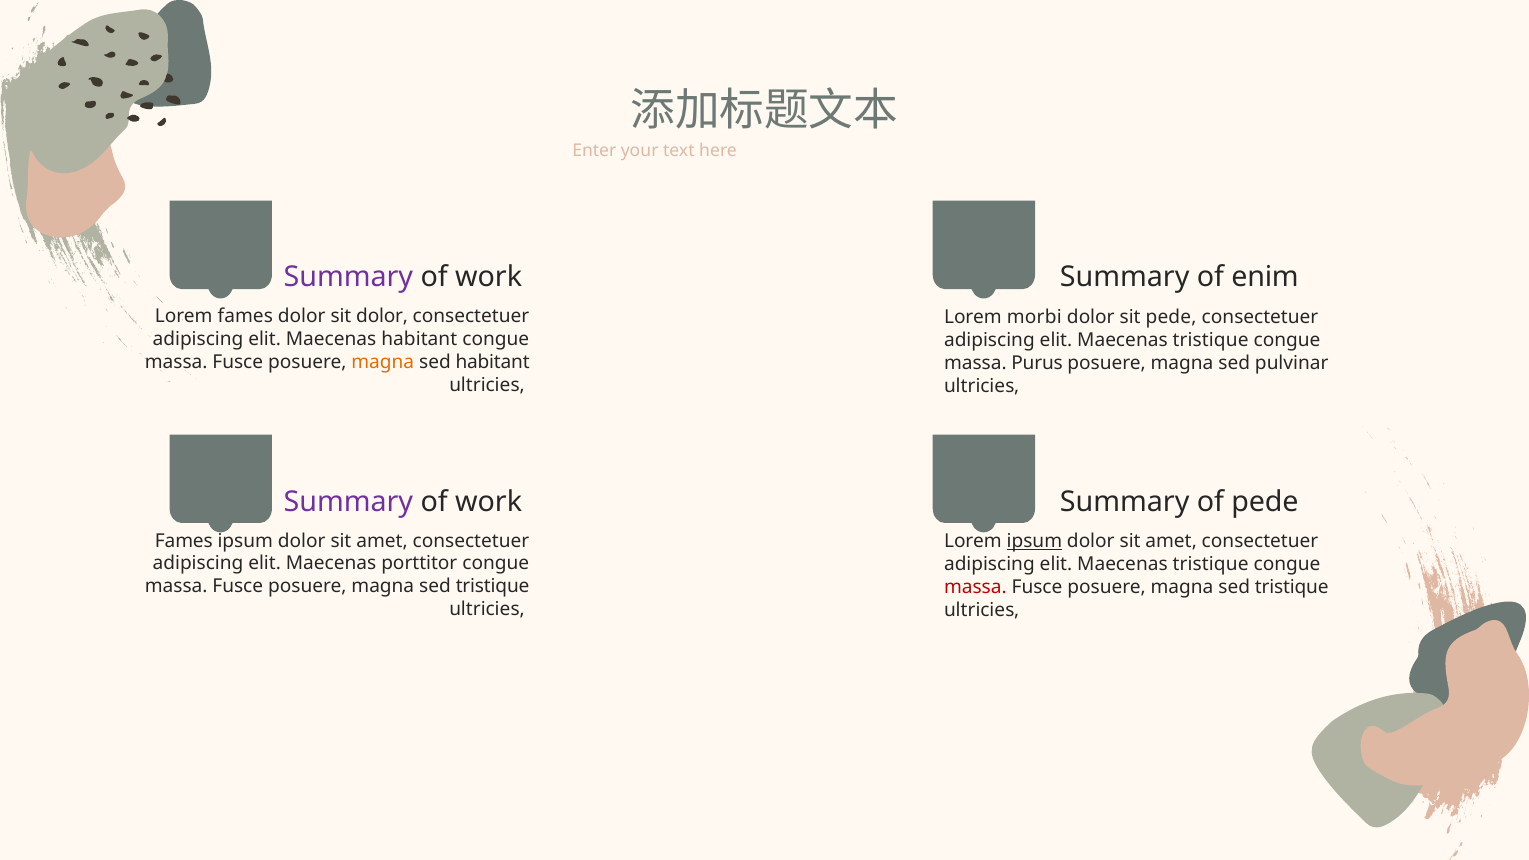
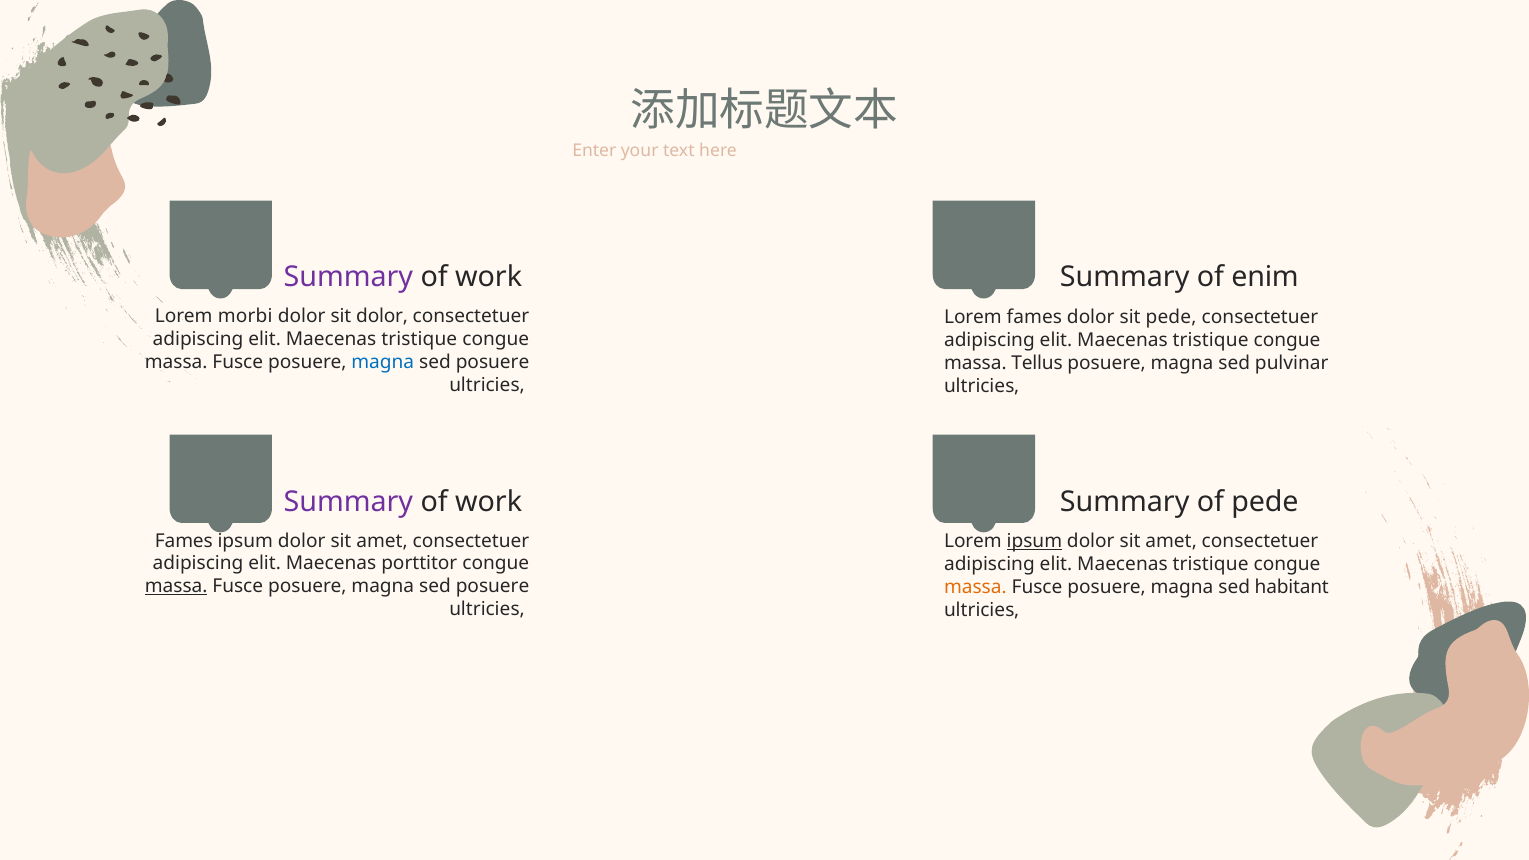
Lorem fames: fames -> morbi (245, 316)
Lorem morbi: morbi -> fames (1034, 317)
habitant: habitant -> tristique (419, 339)
magna colour: orange -> blue (383, 362)
habitant: habitant -> posuere (493, 362)
Purus: Purus -> Tellus (1037, 363)
massa underline: none -> present (176, 587)
tristique: tristique -> posuere (493, 587)
massa colour: red -> orange (975, 588)
tristique: tristique -> habitant (1292, 588)
